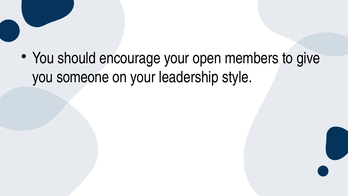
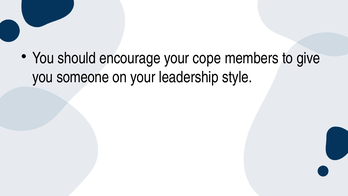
open: open -> cope (207, 58)
